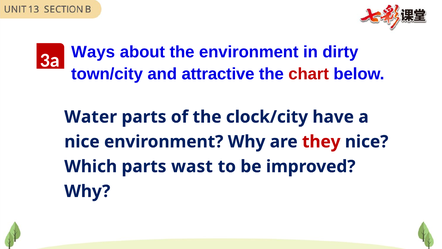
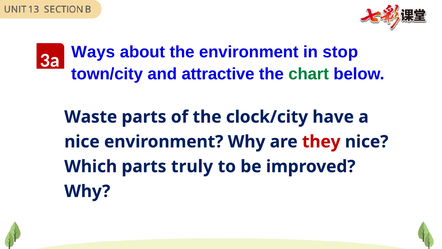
dirty: dirty -> stop (340, 52)
chart colour: red -> green (309, 74)
Water: Water -> Waste (91, 117)
wast: wast -> truly (192, 166)
